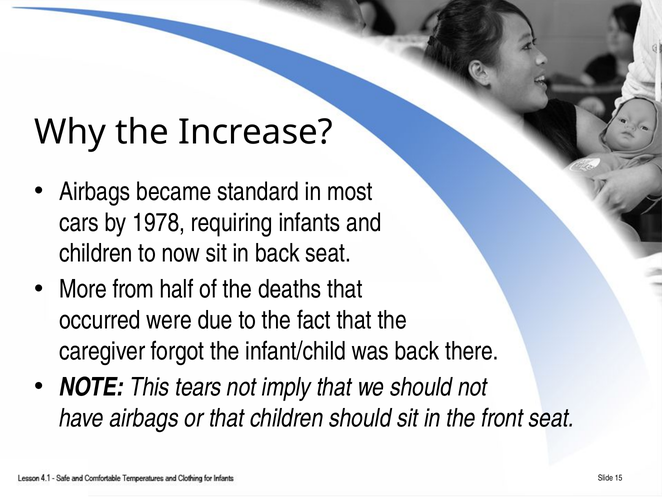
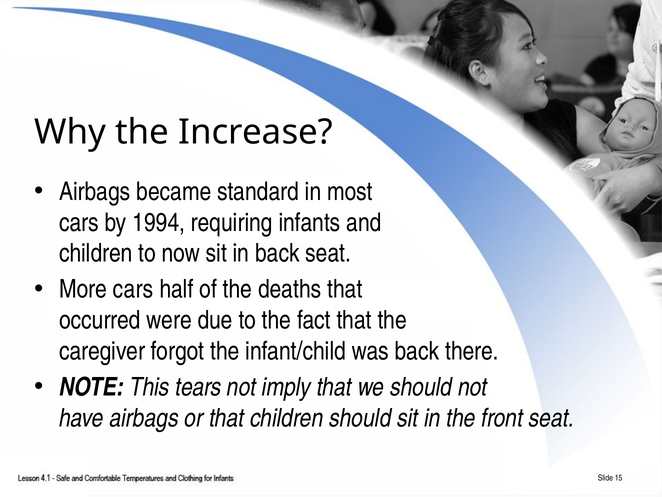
1978: 1978 -> 1994 (159, 222)
More from: from -> cars (133, 289)
